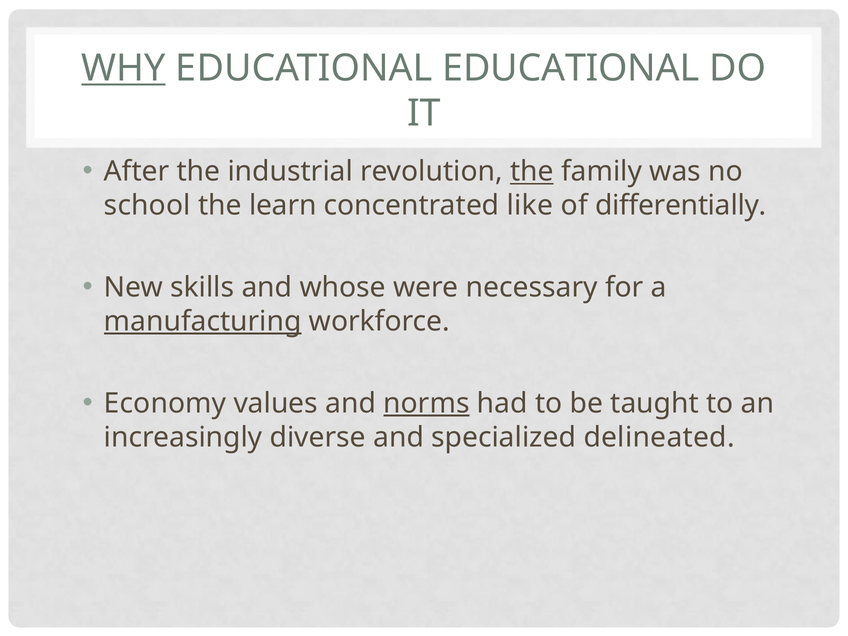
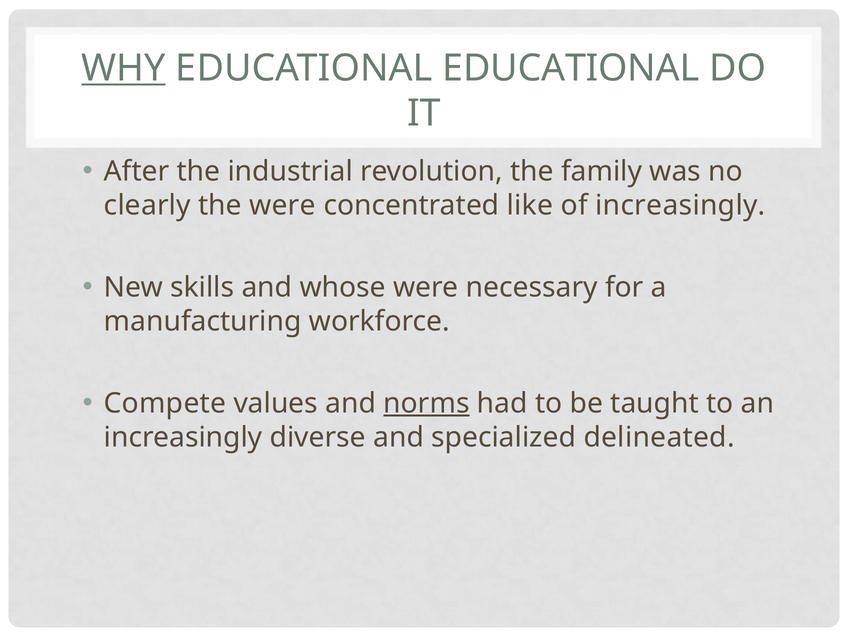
the underline: present -> none (532, 172)
school: school -> clearly (147, 206)
the learn: learn -> were (283, 206)
of differentially: differentially -> increasingly (680, 206)
manufacturing underline: present -> none (203, 321)
Economy: Economy -> Compete (165, 403)
